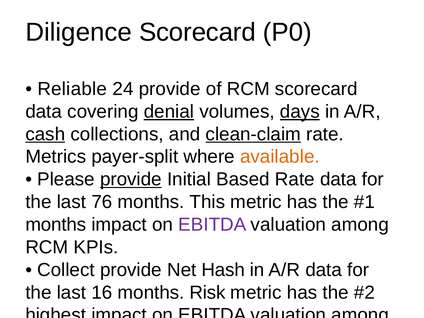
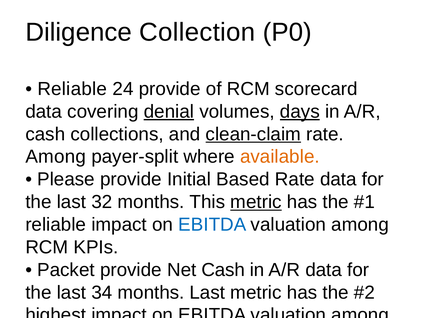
Diligence Scorecard: Scorecard -> Collection (197, 32)
cash underline: present -> none (45, 134)
Metrics: Metrics -> Among (56, 157)
provide underline: present -> none (131, 179)
76: 76 -> 32 (102, 202)
metric underline: none -> present (256, 202)
months: months -> reliable (56, 225)
EBITDA colour: purple -> blue (212, 225)
Collect: Collect -> Packet (66, 270)
Net Hash: Hash -> Cash (223, 270)
16: 16 -> 34 (102, 292)
months Risk: Risk -> Last (207, 292)
